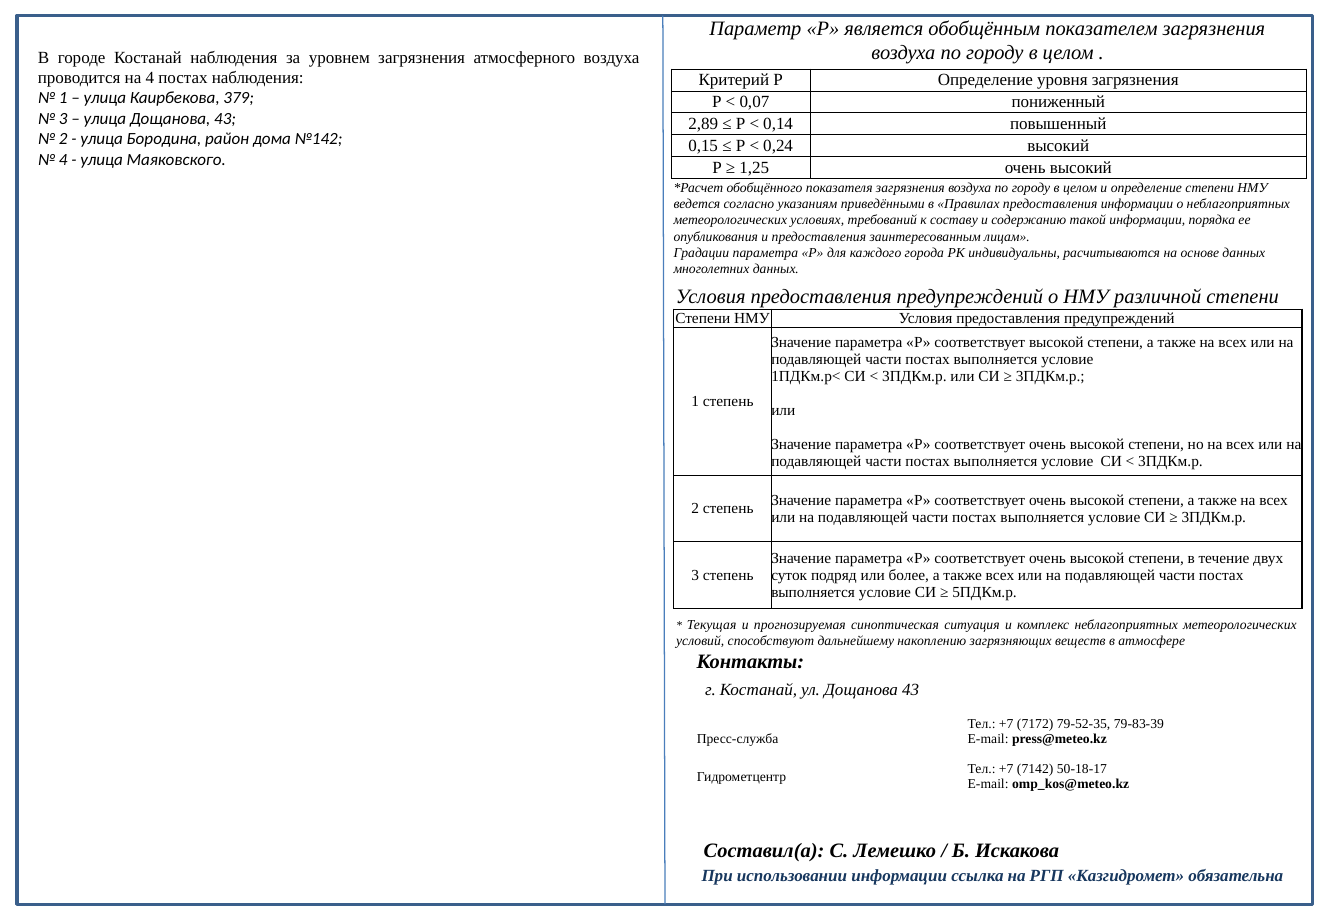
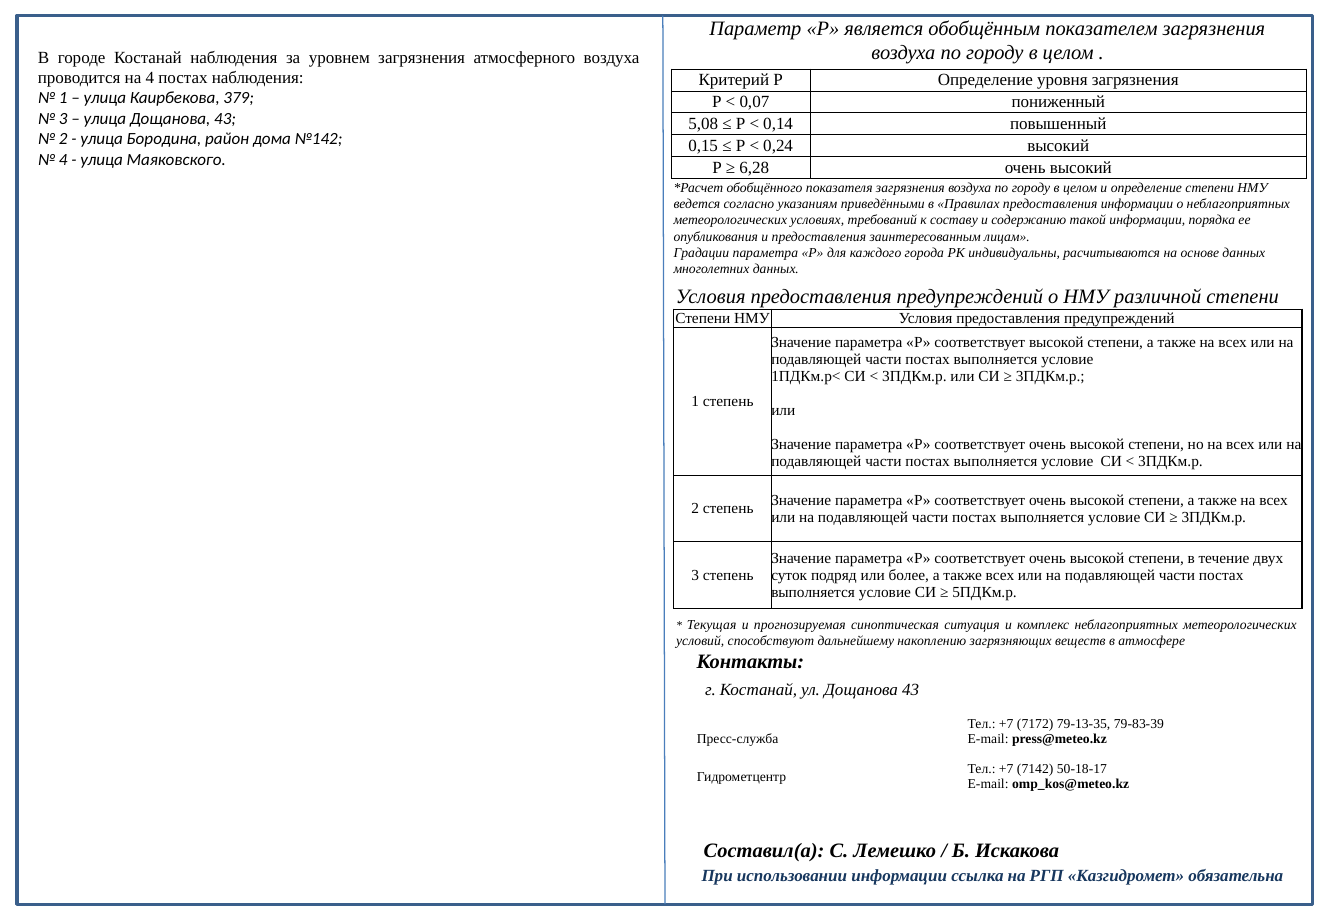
2,89: 2,89 -> 5,08 (703, 124)
1,25: 1,25 -> 6,28 (754, 168)
79-52-35: 79-52-35 -> 79-13-35 (1084, 725)
